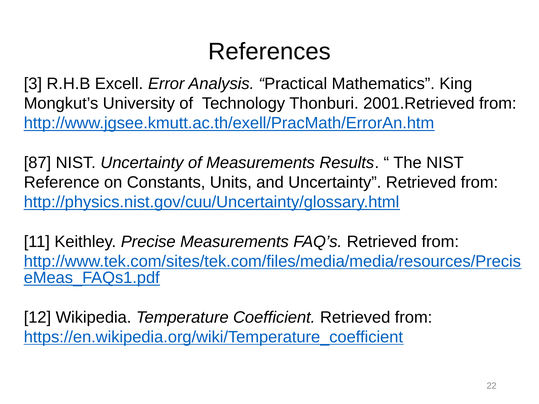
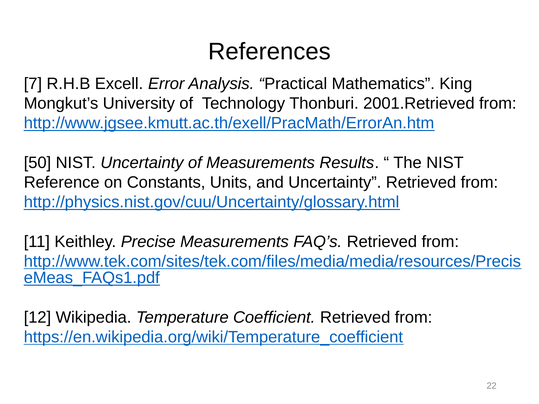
3: 3 -> 7 (33, 84)
87: 87 -> 50 (37, 163)
